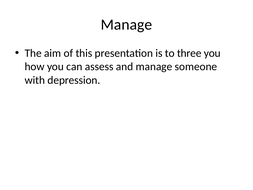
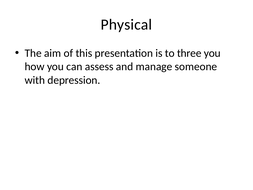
Manage: Manage -> Physical (126, 24)
